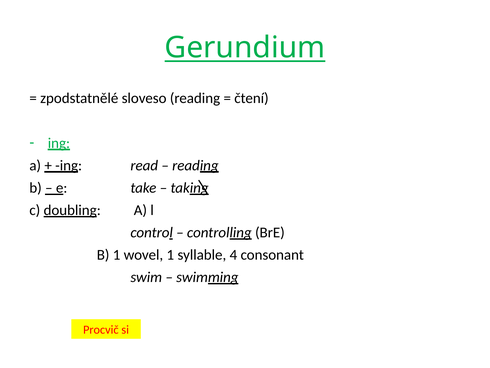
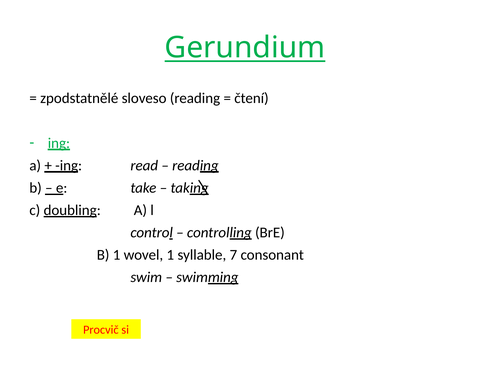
4: 4 -> 7 (233, 254)
